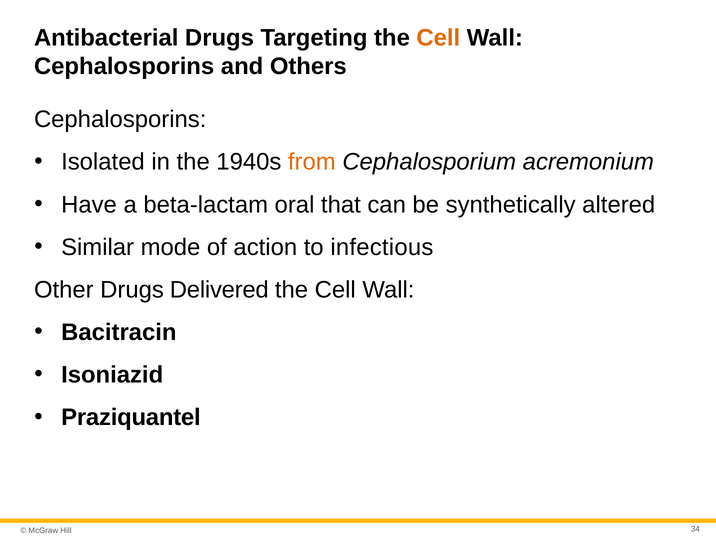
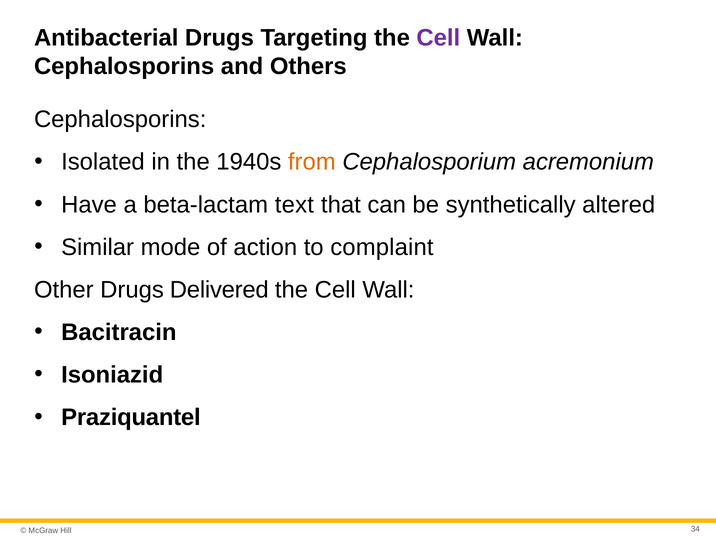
Cell colour: orange -> purple (438, 38)
oral: oral -> text (294, 205)
infectious: infectious -> complaint (382, 247)
